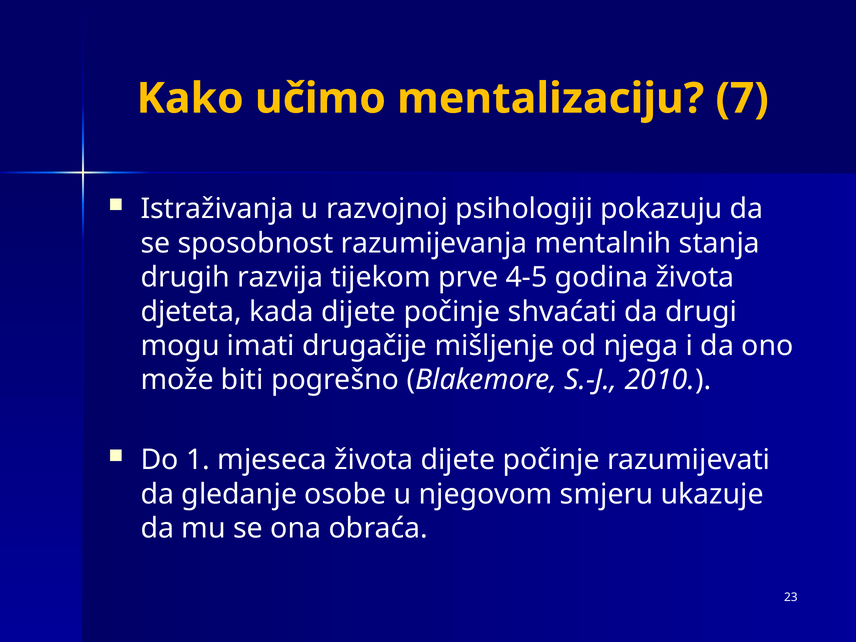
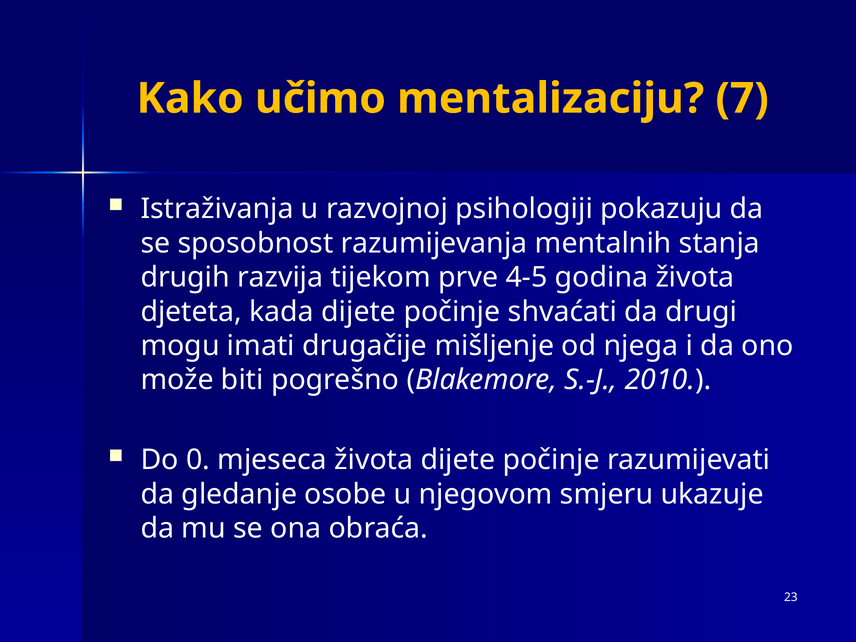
1: 1 -> 0 (198, 460)
